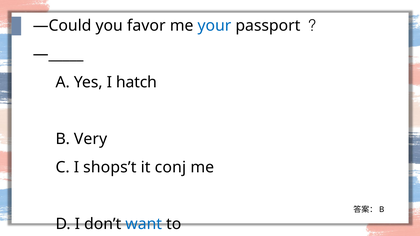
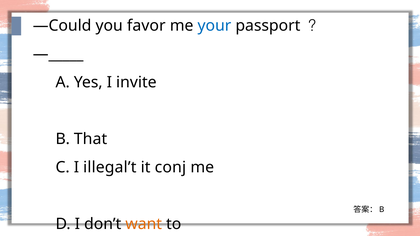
hatch: hatch -> invite (136, 83)
Very: Very -> That (91, 139)
shops’t: shops’t -> illegal’t (110, 168)
want colour: blue -> orange (144, 224)
